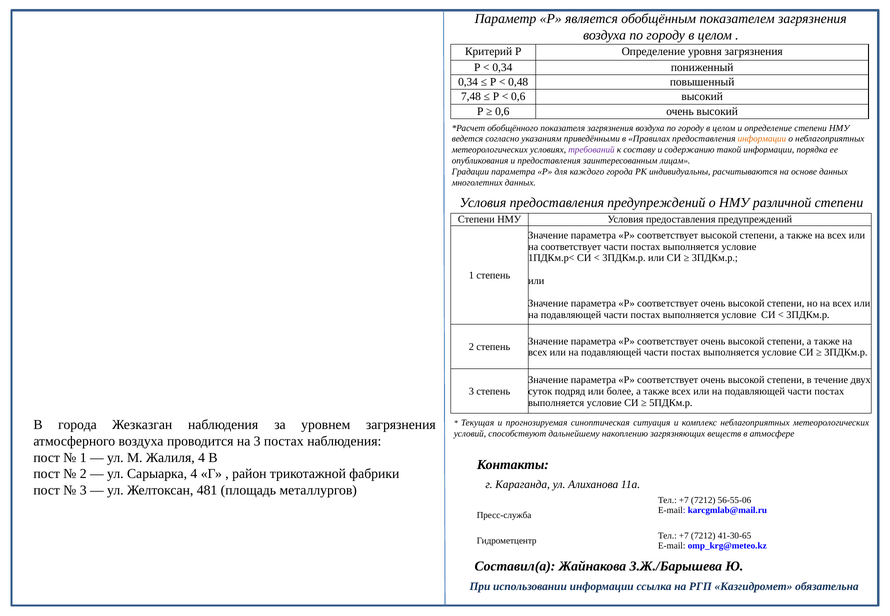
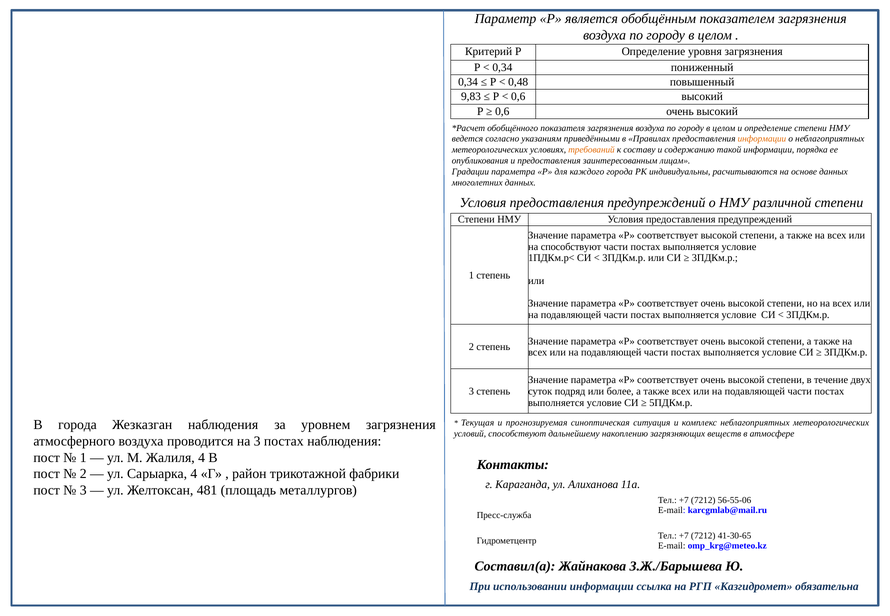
7,48: 7,48 -> 9,83 (471, 97)
требований colour: purple -> orange (591, 150)
на соответствует: соответствует -> способствуют (571, 247)
